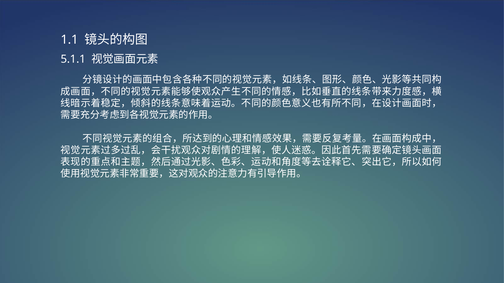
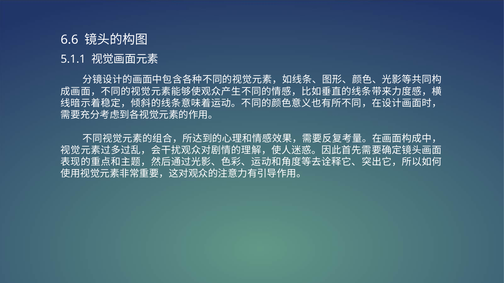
1.1: 1.1 -> 6.6 (69, 40)
